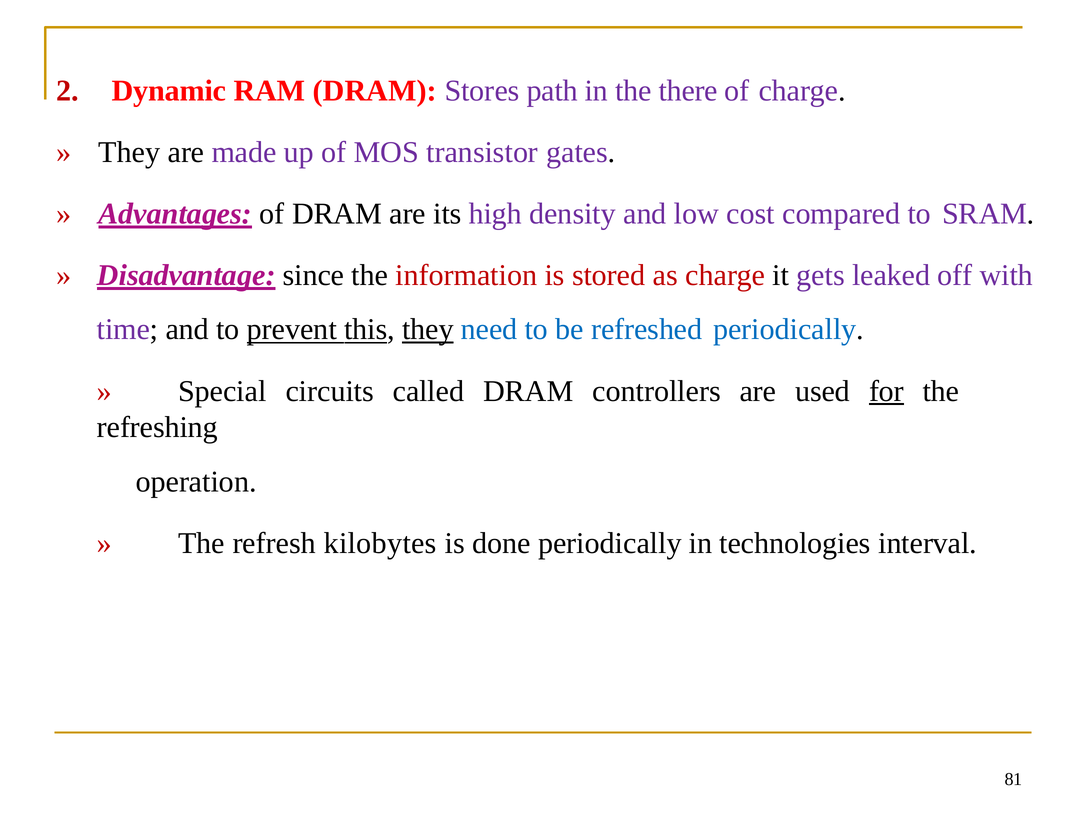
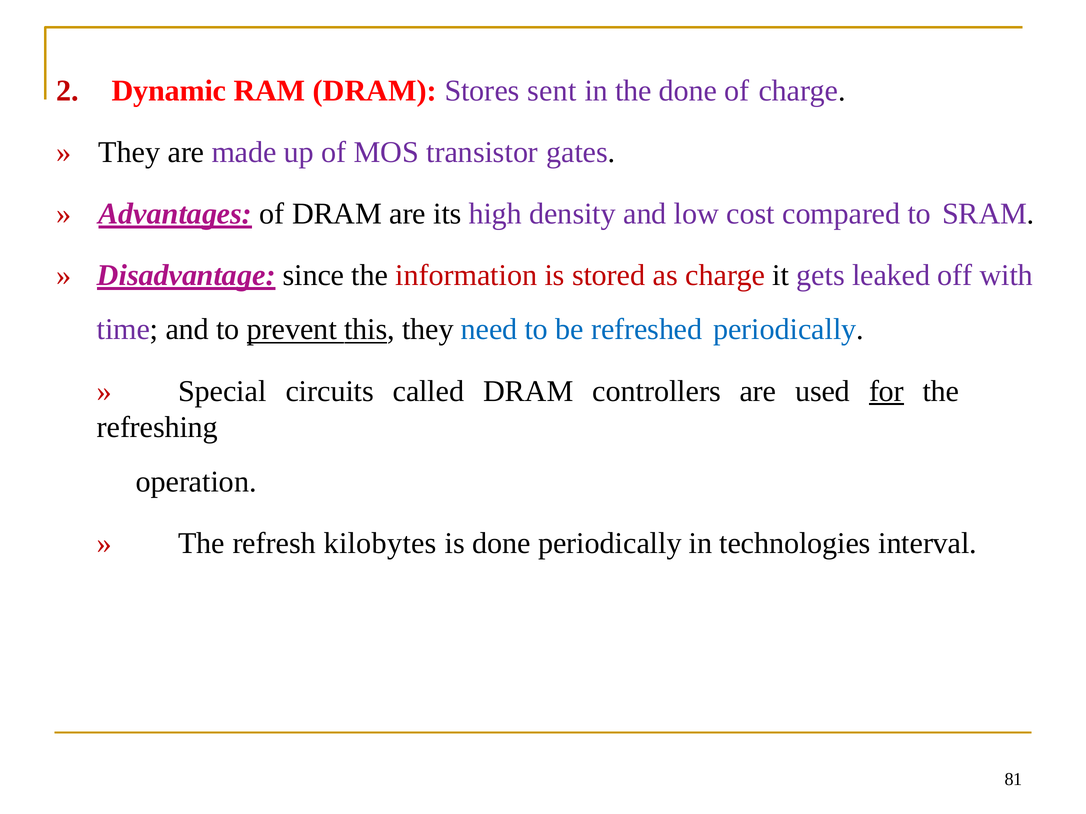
path: path -> sent (552, 91)
the there: there -> done (688, 91)
they underline: present -> none (428, 330)
